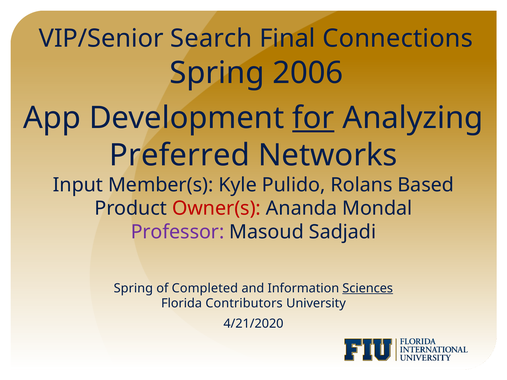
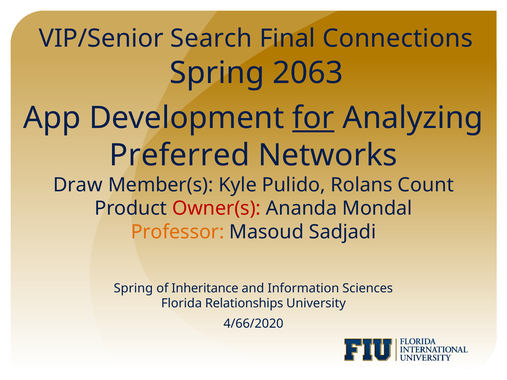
2006: 2006 -> 2063 (308, 73)
Input: Input -> Draw (78, 185)
Based: Based -> Count (426, 185)
Professor colour: purple -> orange (177, 232)
Completed: Completed -> Inheritance (205, 288)
Sciences underline: present -> none (368, 288)
Contributors: Contributors -> Relationships (244, 304)
4/21/2020: 4/21/2020 -> 4/66/2020 (253, 324)
